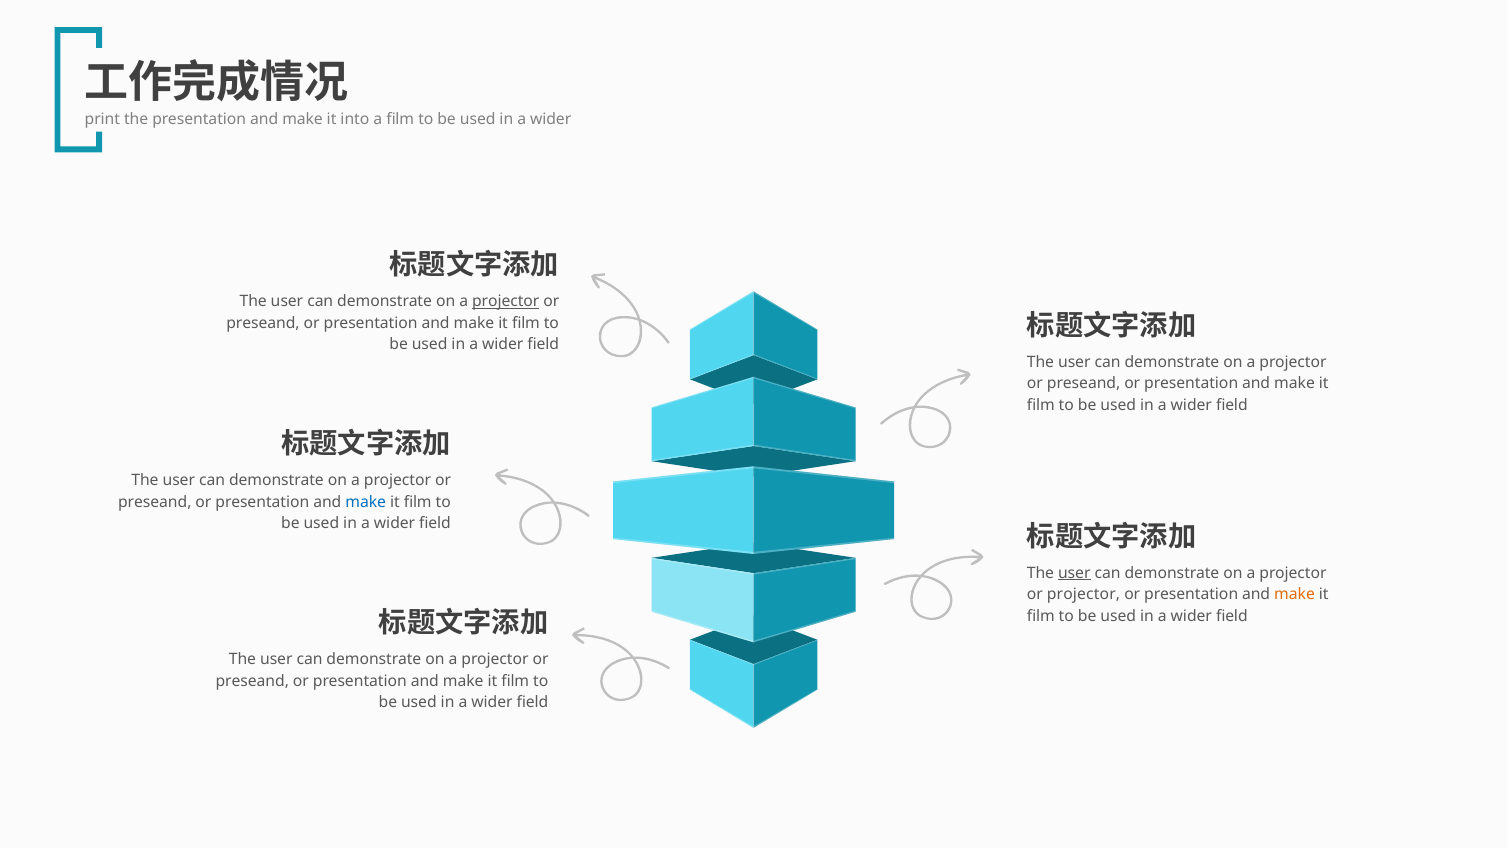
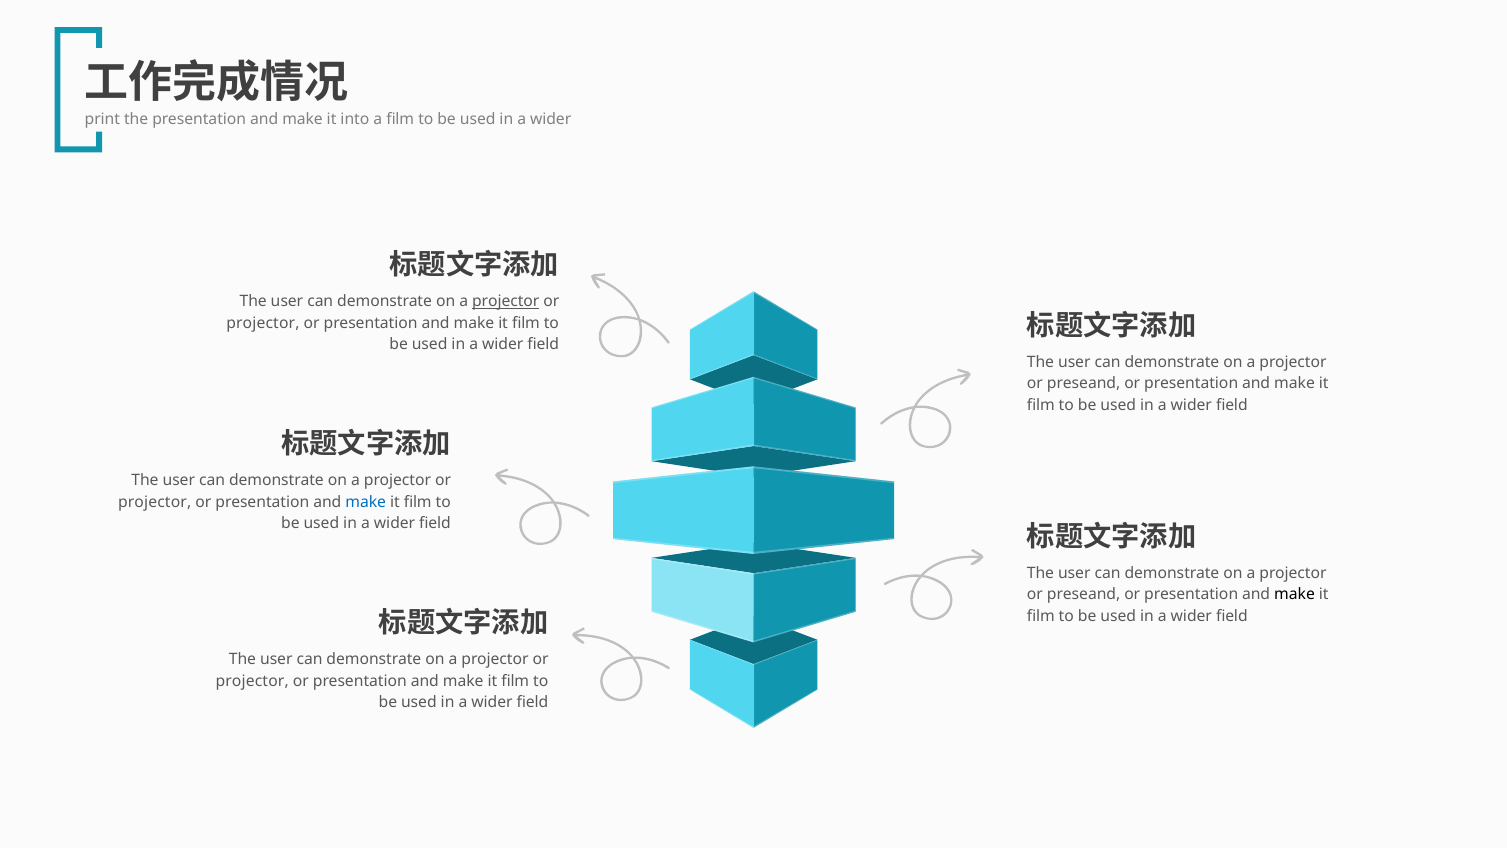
preseand: preseand -> projector (263, 323)
preseand: preseand -> projector (155, 502)
user underline: present -> none (1074, 573)
projector: projector -> preseand (1084, 594)
make colour: orange -> black (1295, 594)
preseand: preseand -> projector (252, 681)
